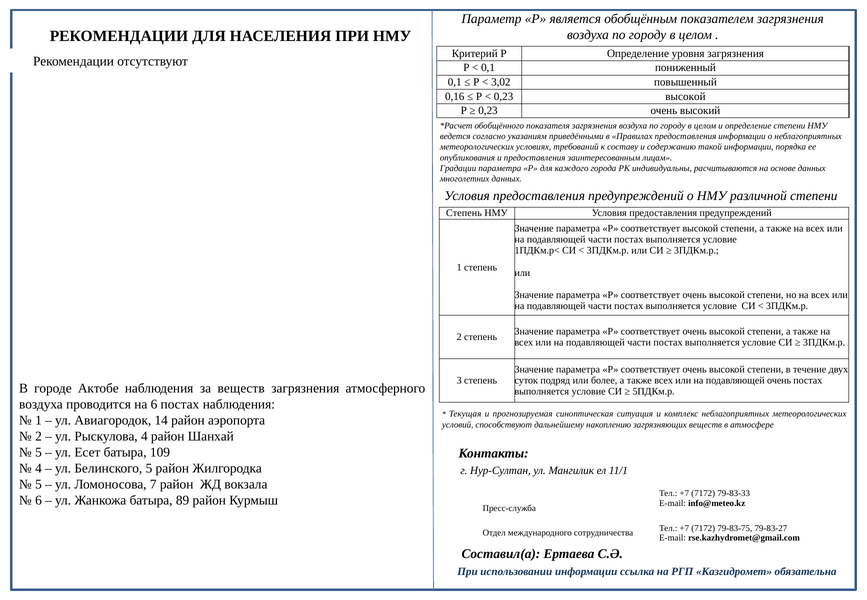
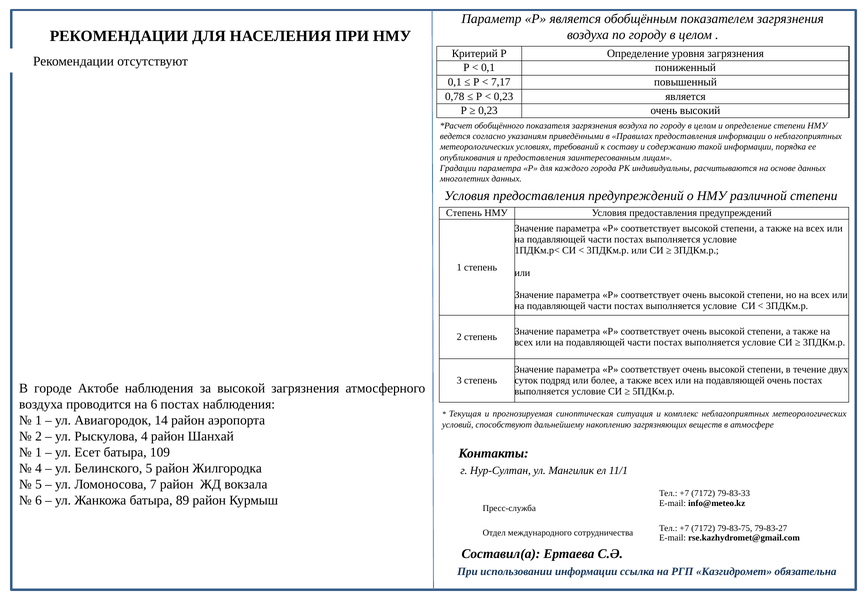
3,02: 3,02 -> 7,17 (501, 82)
0,16: 0,16 -> 0,78 (455, 96)
0,23 высокой: высокой -> является (686, 96)
за веществ: веществ -> высокой (241, 389)
5: 5 -> 1 (38, 453)
